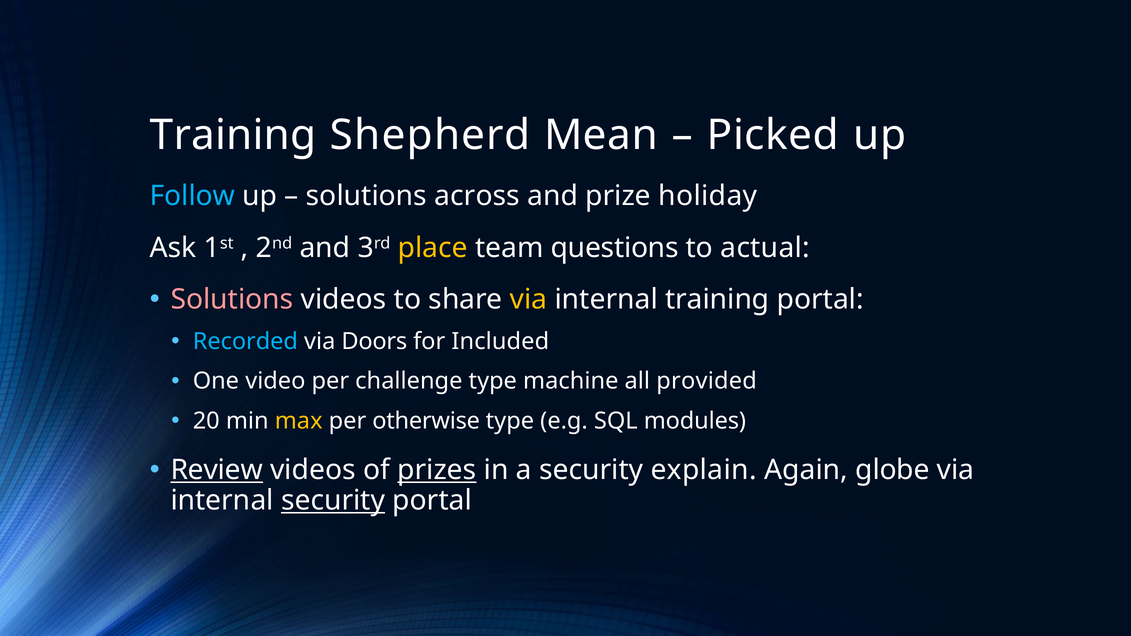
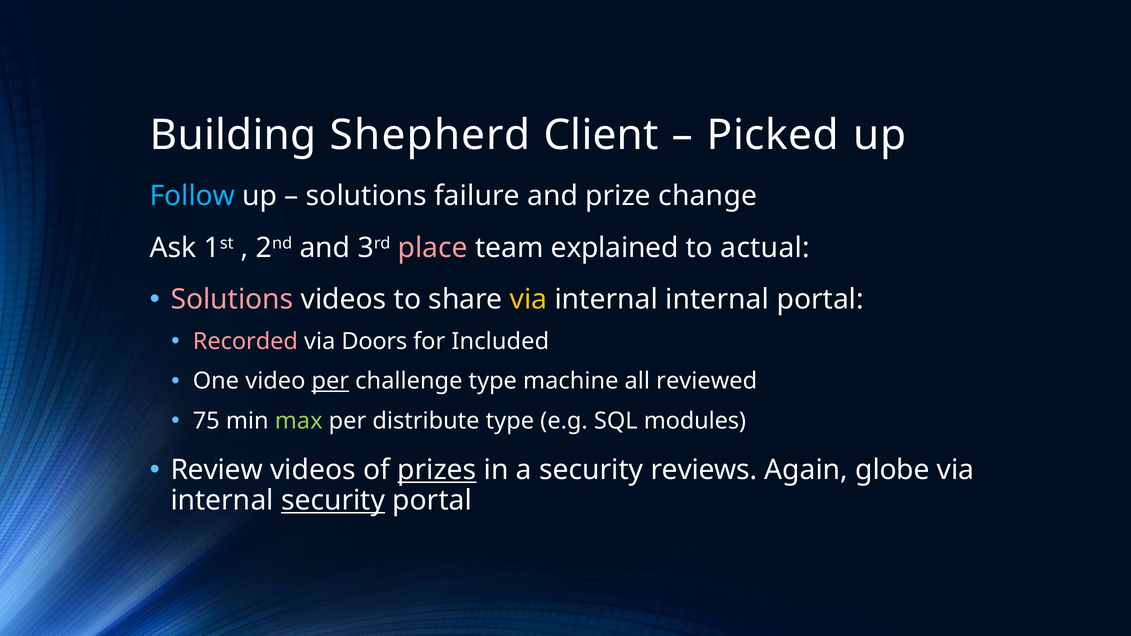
Training: Training -> Building (233, 135)
Mean: Mean -> Client (601, 135)
across: across -> failure (477, 196)
holiday: holiday -> change (708, 196)
place colour: yellow -> pink (433, 248)
questions: questions -> explained (615, 248)
internal training: training -> internal (717, 300)
Recorded colour: light blue -> pink (245, 342)
per underline: none -> present (330, 381)
provided: provided -> reviewed (707, 381)
20: 20 -> 75 (206, 421)
max colour: yellow -> light green (299, 421)
otherwise: otherwise -> distribute (426, 421)
Review underline: present -> none (217, 470)
explain: explain -> reviews (704, 470)
